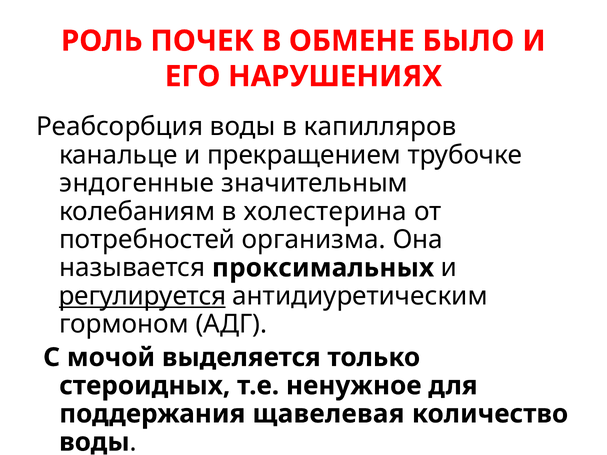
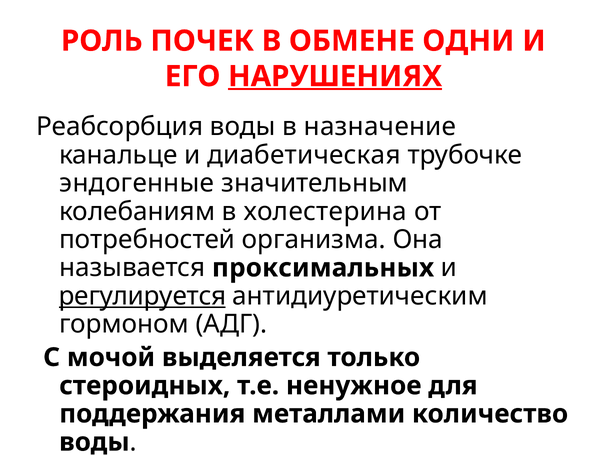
БЫЛО: БЫЛО -> ОДНИ (468, 41)
НАРУШЕНИЯХ underline: none -> present (335, 76)
капилляров: капилляров -> назначение (380, 127)
прекращением: прекращением -> диабетическая (304, 155)
щавелевая: щавелевая -> металлами (329, 414)
